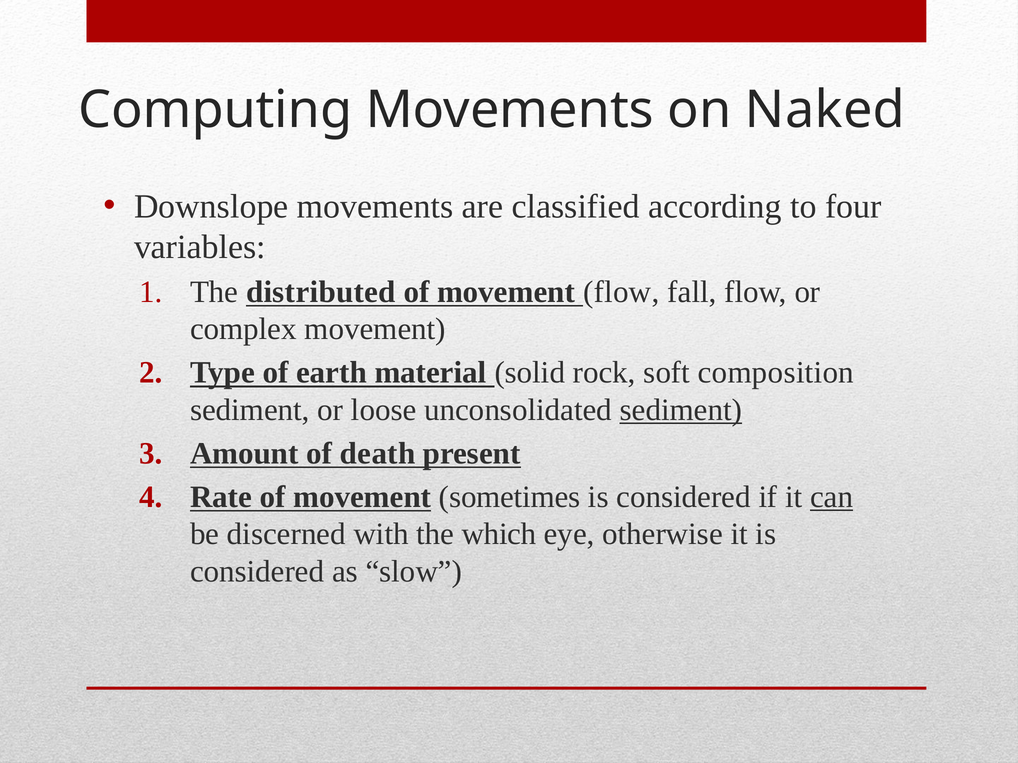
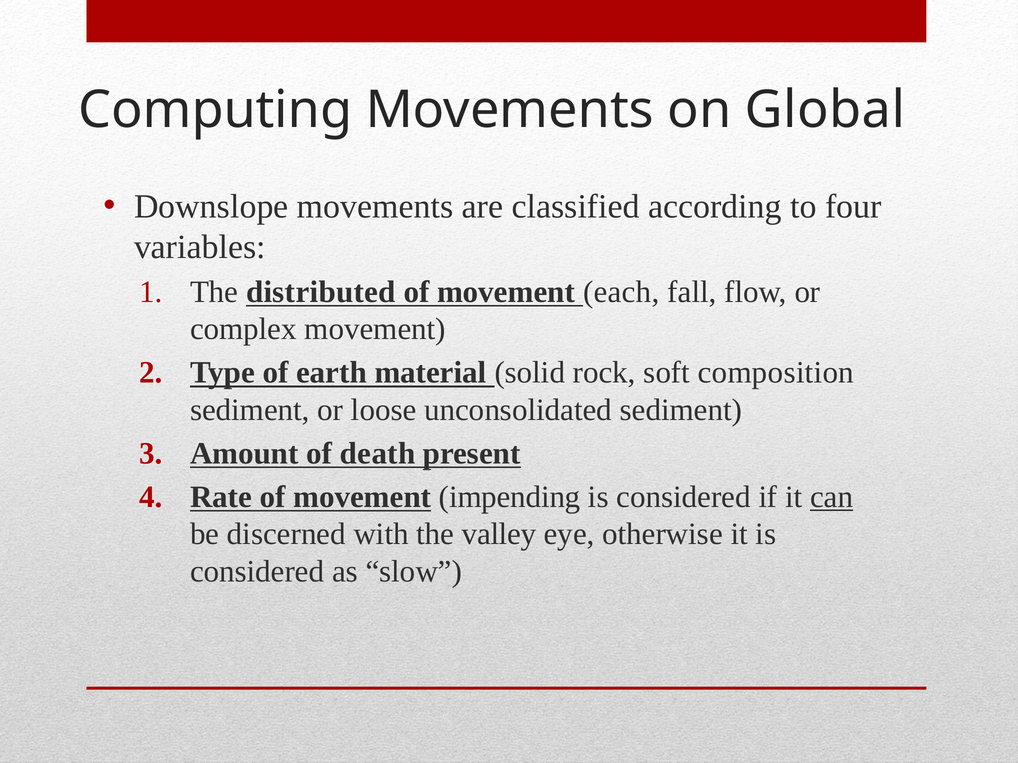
Naked: Naked -> Global (825, 110)
movement flow: flow -> each (621, 292)
sediment underline: present -> none (681, 410)
sometimes: sometimes -> impending (510, 497)
which: which -> valley (499, 534)
